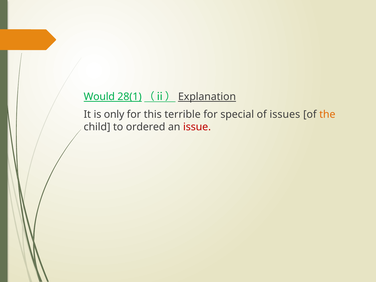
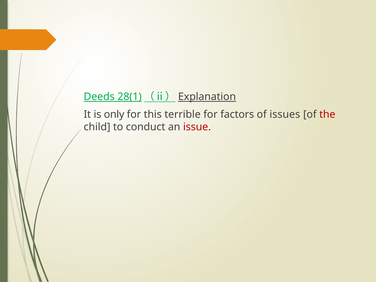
Would: Would -> Deeds (99, 97)
special: special -> factors (237, 114)
the colour: orange -> red (327, 114)
ordered: ordered -> conduct (146, 127)
